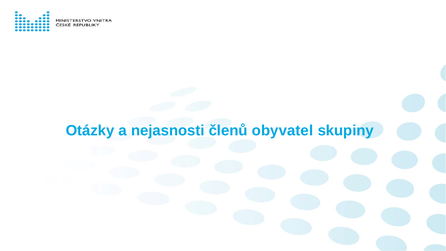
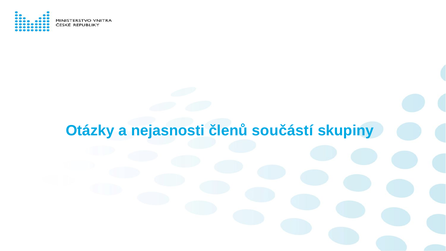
obyvatel: obyvatel -> součástí (283, 131)
